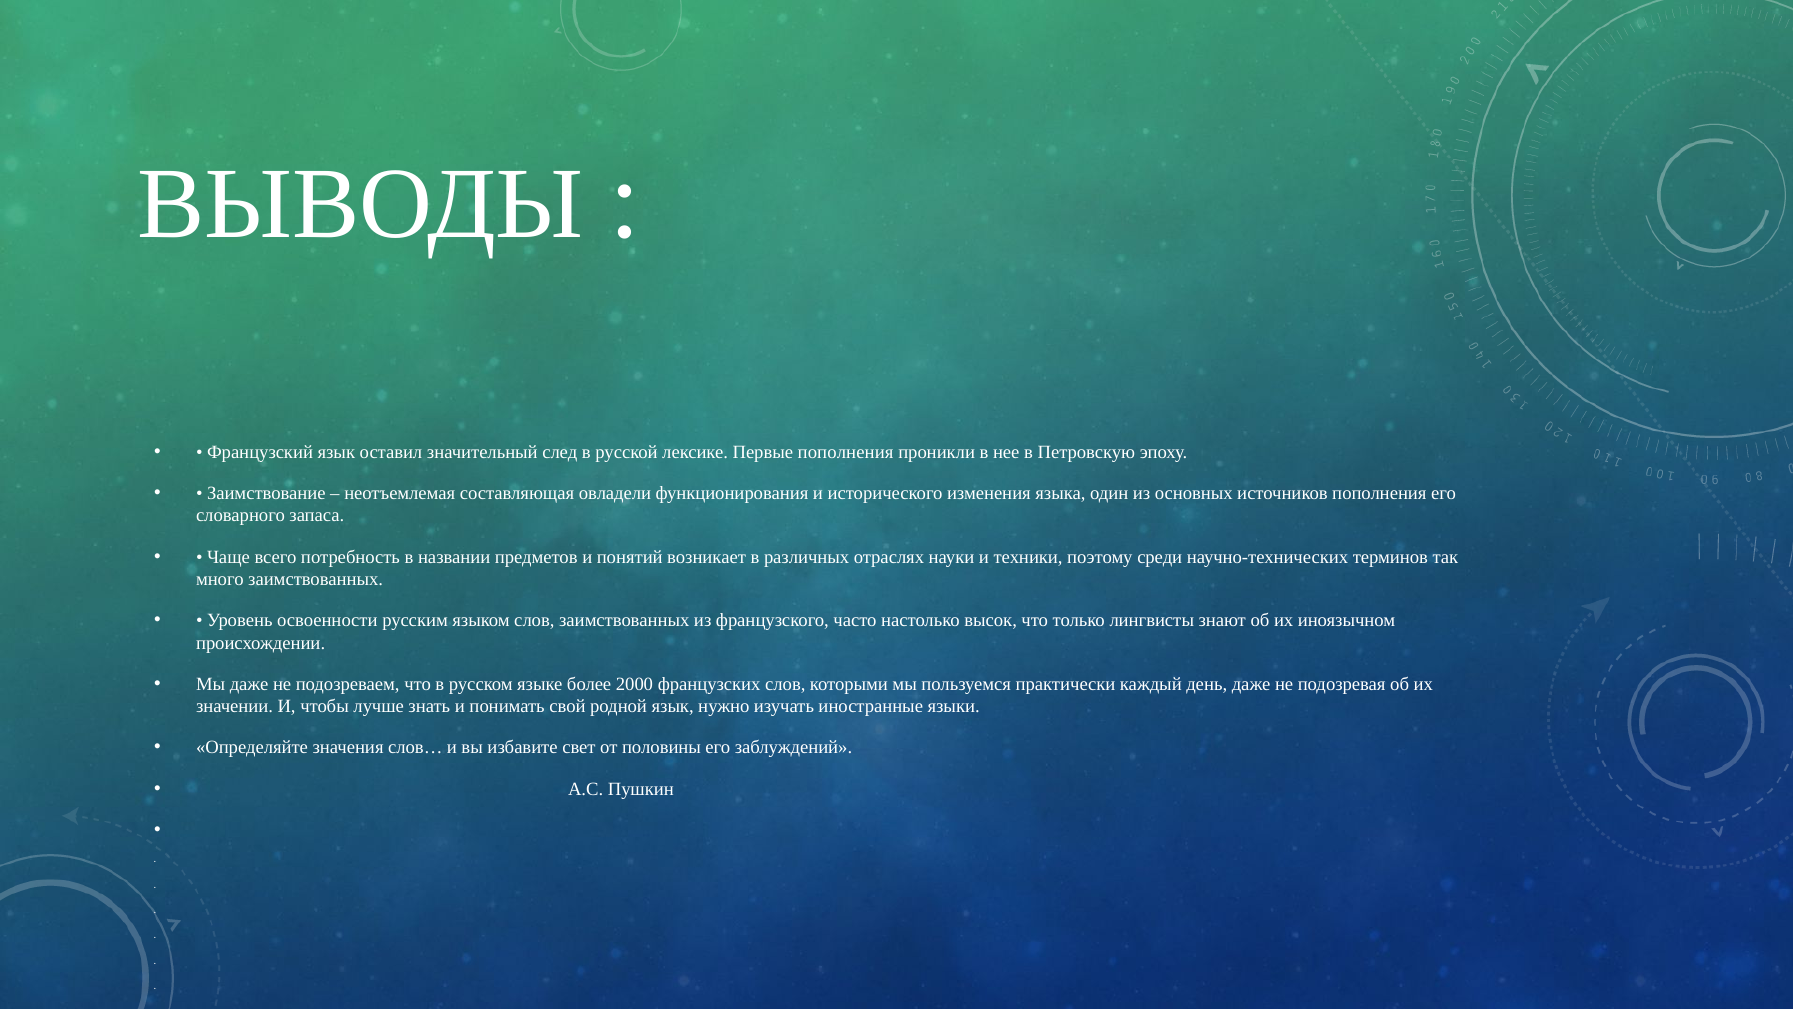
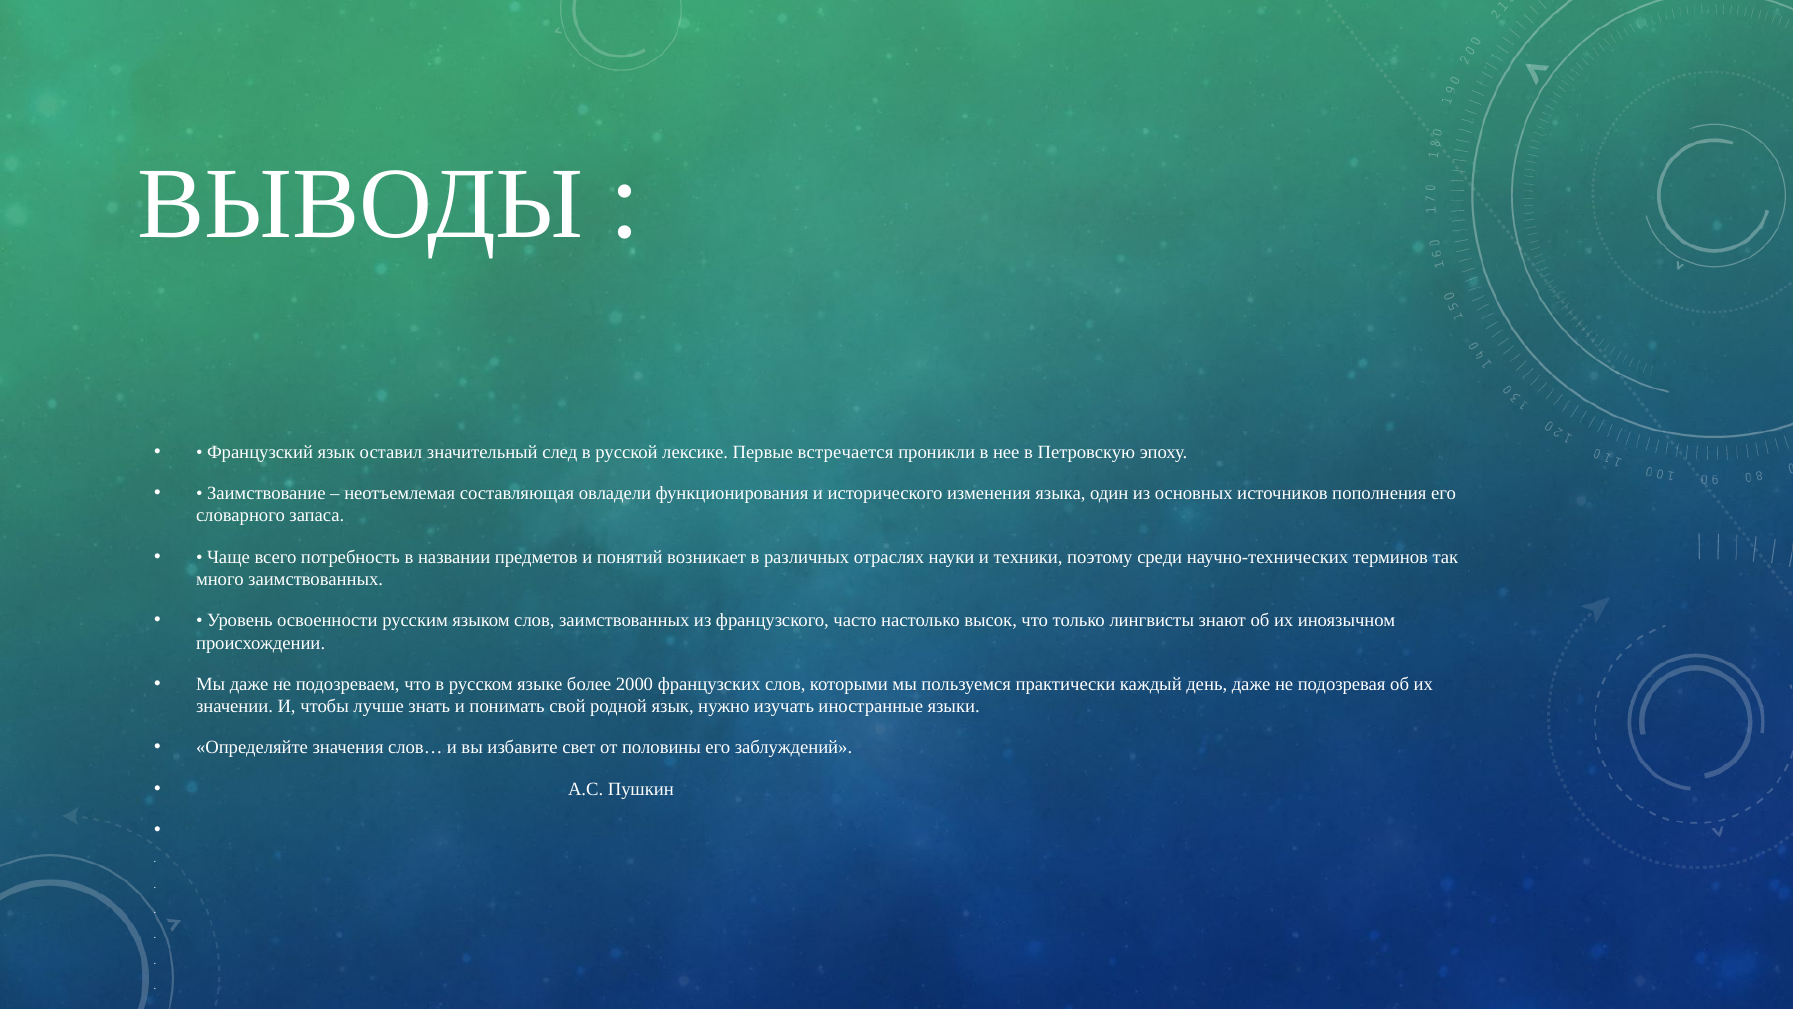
Первые пополнения: пополнения -> встречается (846, 452)
